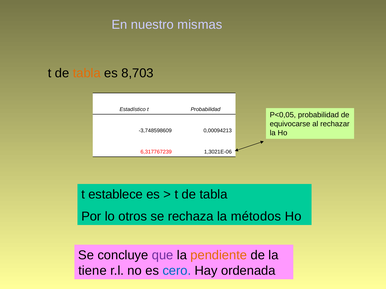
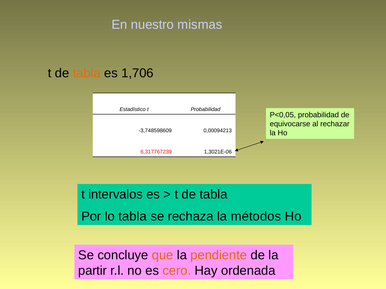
8,703: 8,703 -> 1,706 (137, 73)
establece: establece -> intervalos (116, 195)
lo otros: otros -> tabla (133, 217)
que colour: purple -> orange (163, 256)
tiene: tiene -> partir (93, 271)
cero colour: blue -> orange (177, 271)
